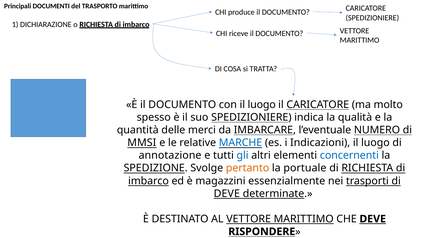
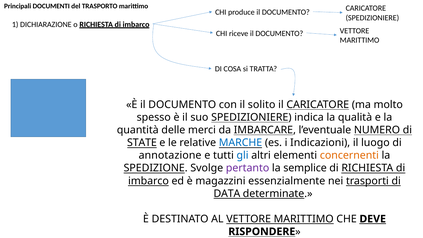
con il luogo: luogo -> solito (262, 105)
MMSI: MMSI -> STATE (142, 143)
concernenti colour: blue -> orange (349, 155)
pertanto colour: orange -> purple (248, 168)
portuale: portuale -> semplice (305, 168)
DEVE: DEVE -> DATA (227, 194)
